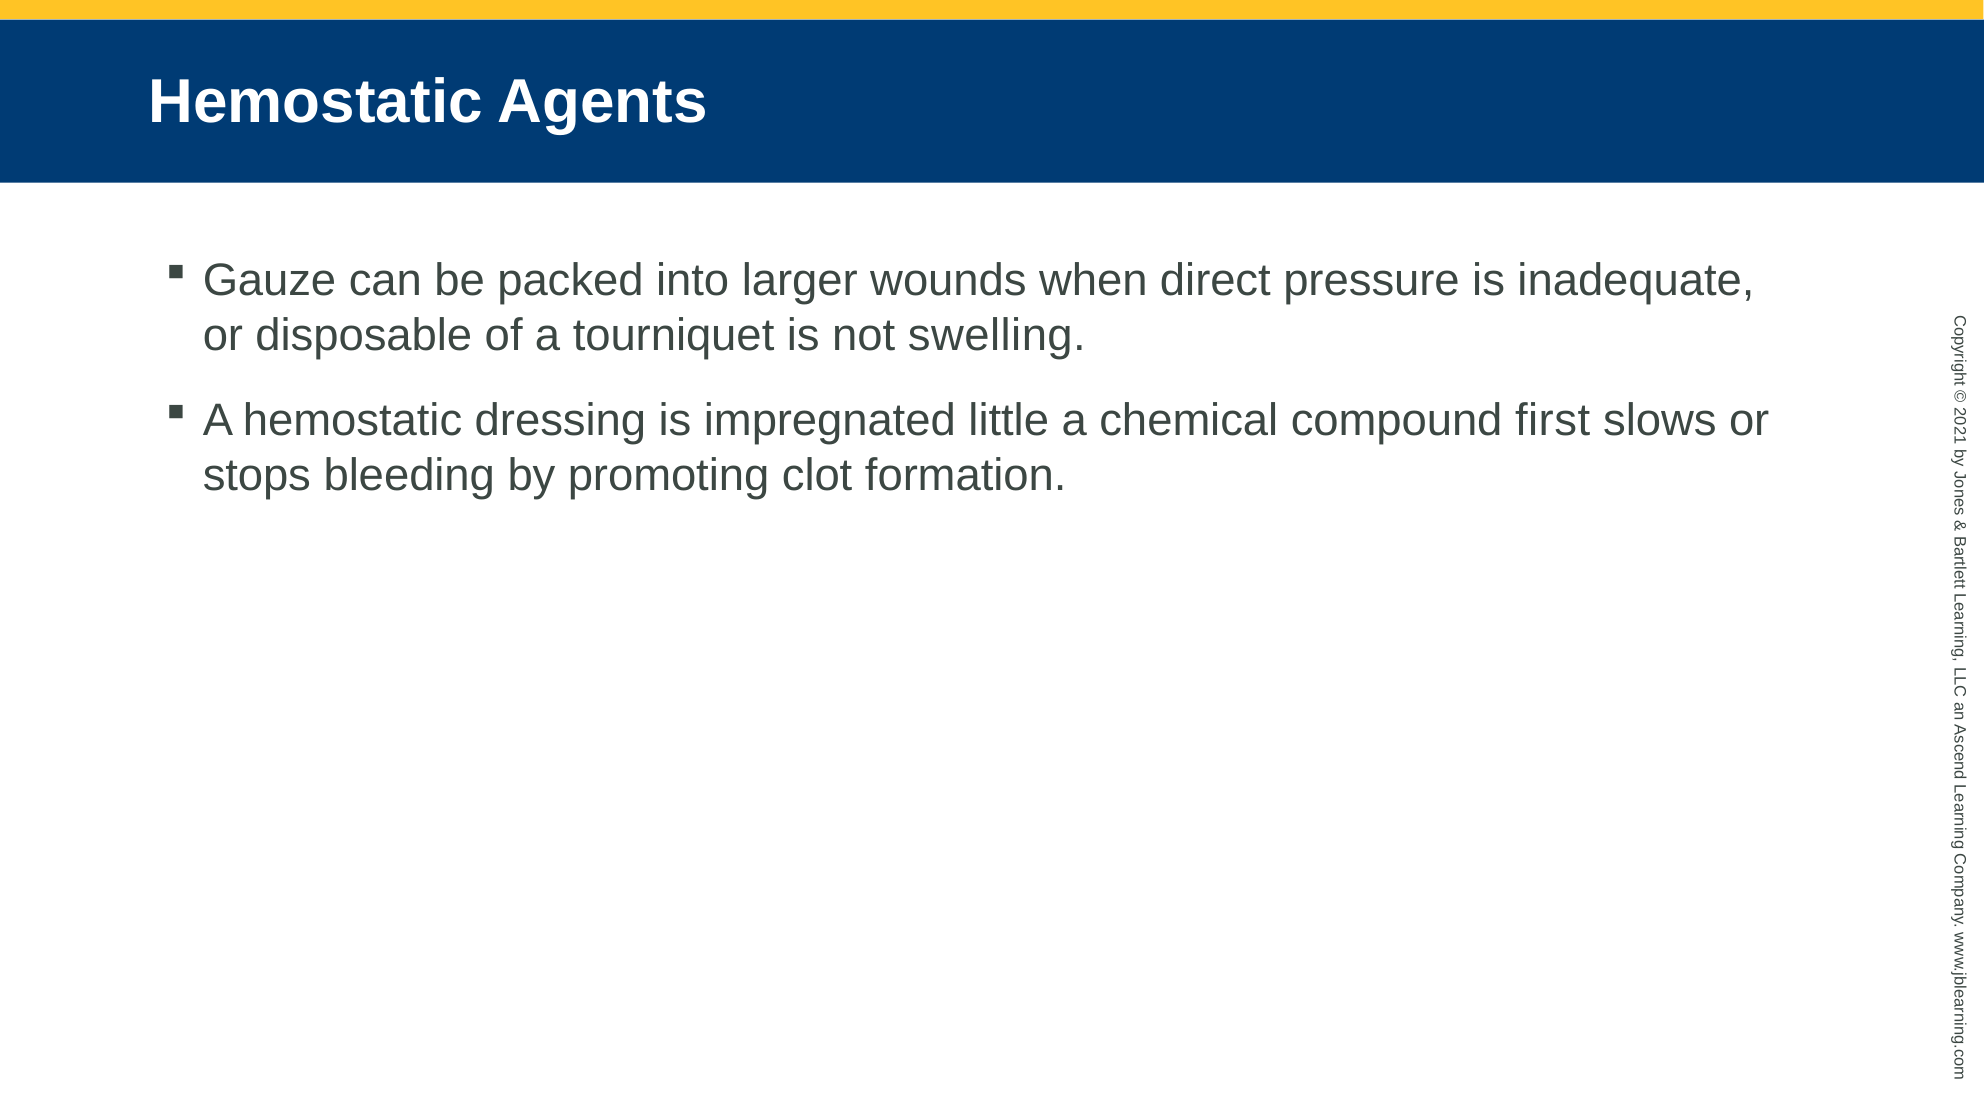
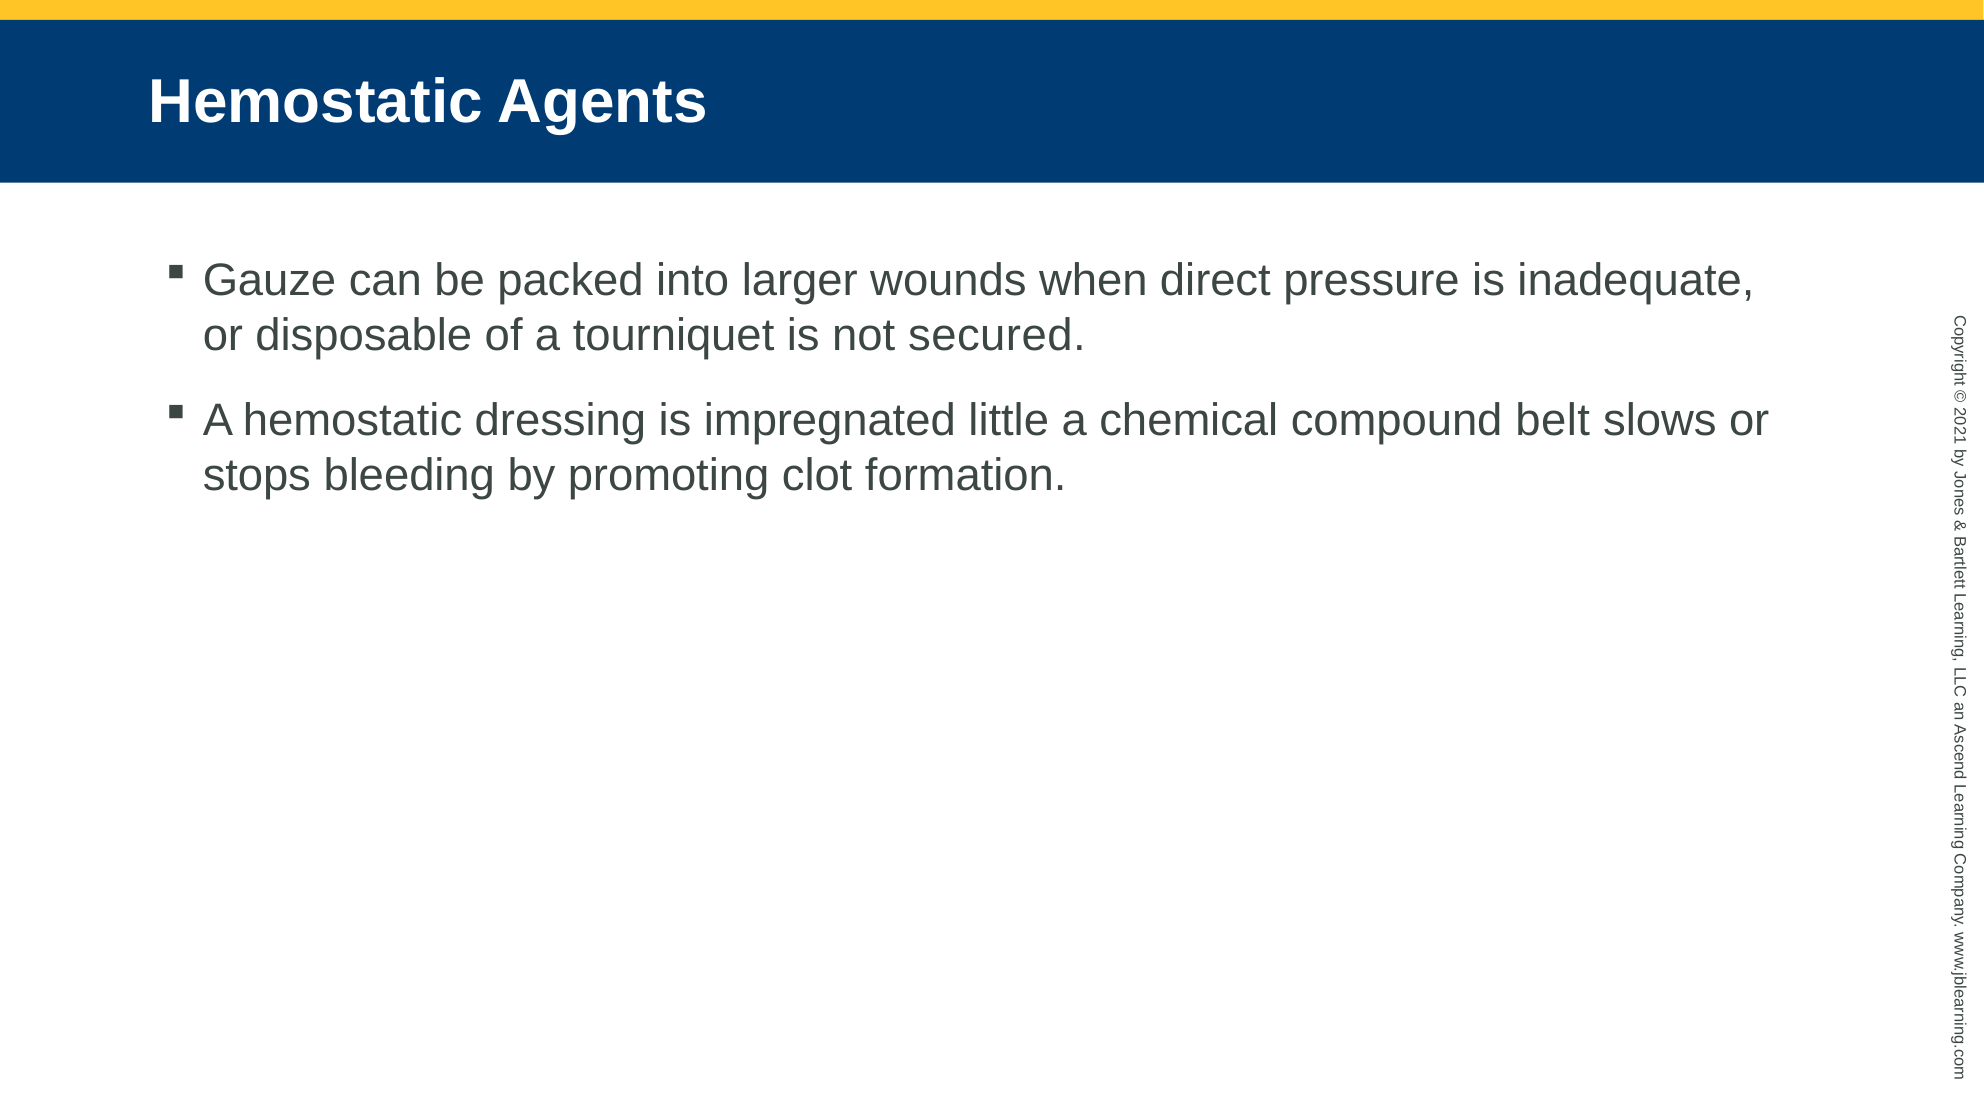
swelling: swelling -> secured (997, 335)
first: first -> belt (1553, 421)
